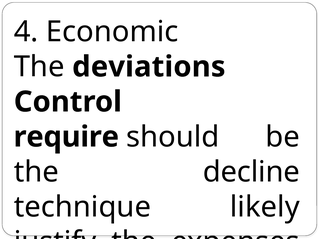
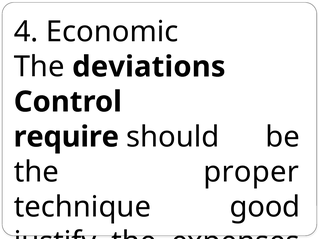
decline: decline -> proper (251, 172)
likely: likely -> good (265, 207)
